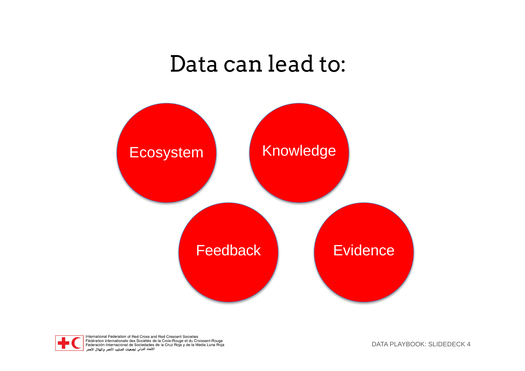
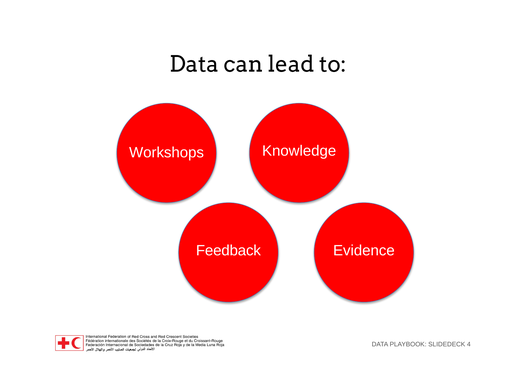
Ecosystem: Ecosystem -> Workshops (167, 153)
